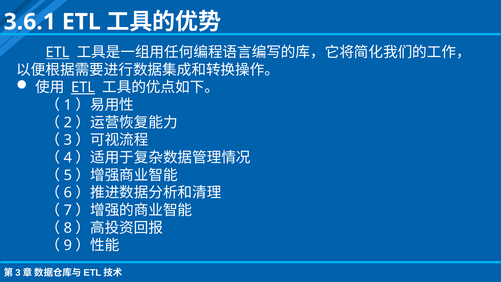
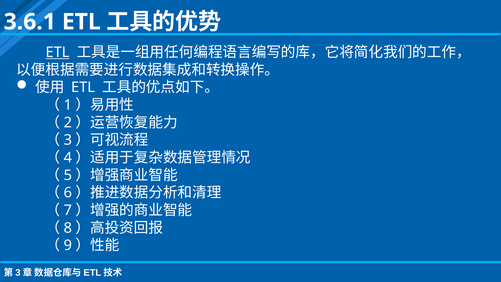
ETL underline: present -> none (83, 87)
